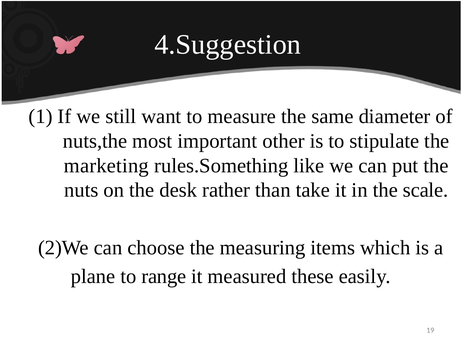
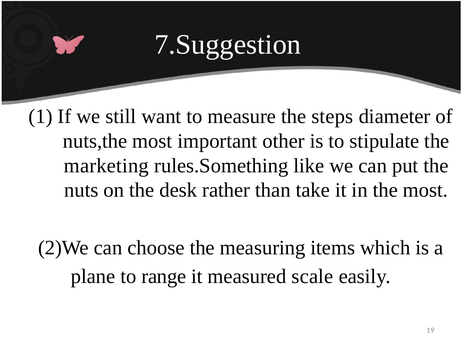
4.Suggestion: 4.Suggestion -> 7.Suggestion (228, 45)
same: same -> steps (332, 117)
the scale: scale -> most (426, 191)
these: these -> scale (312, 277)
